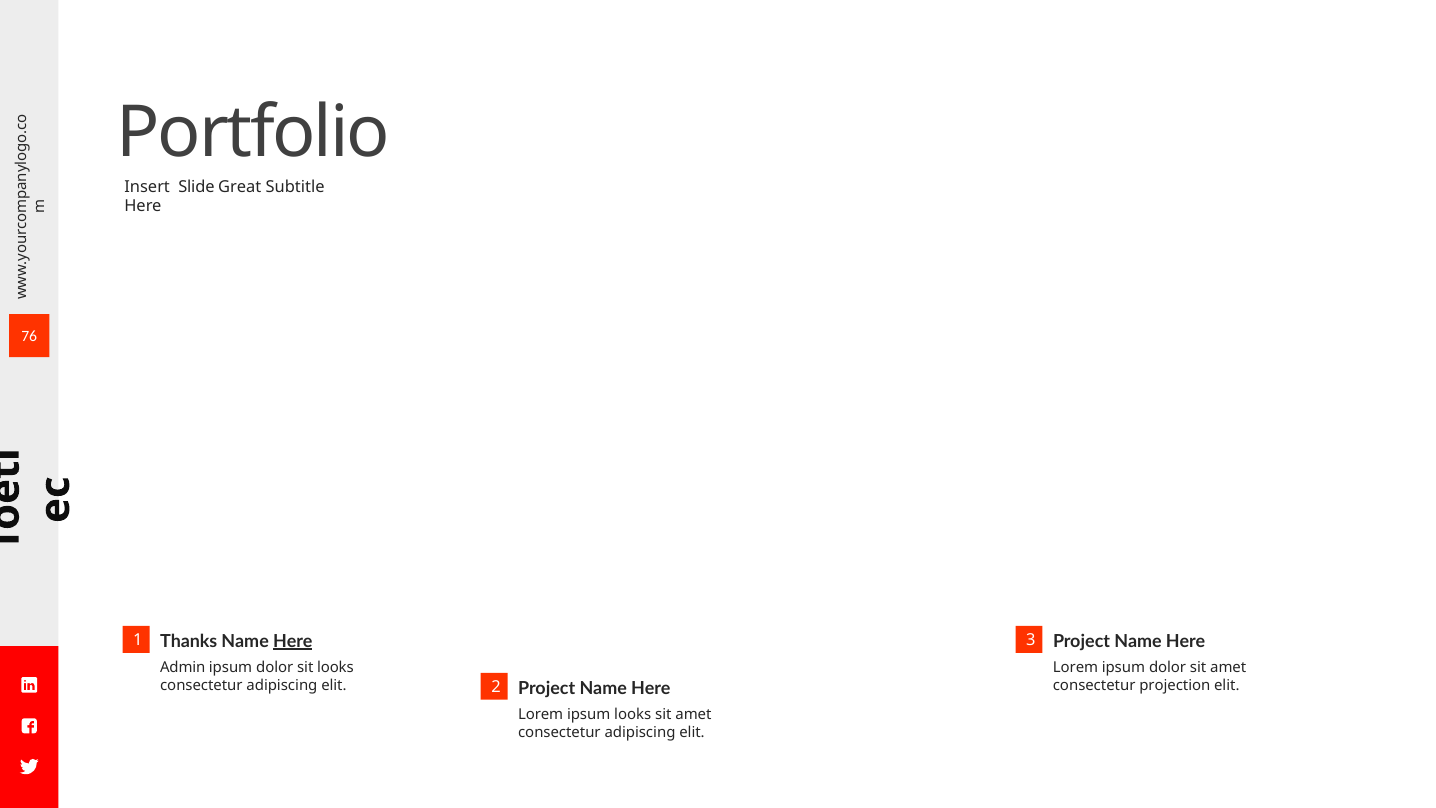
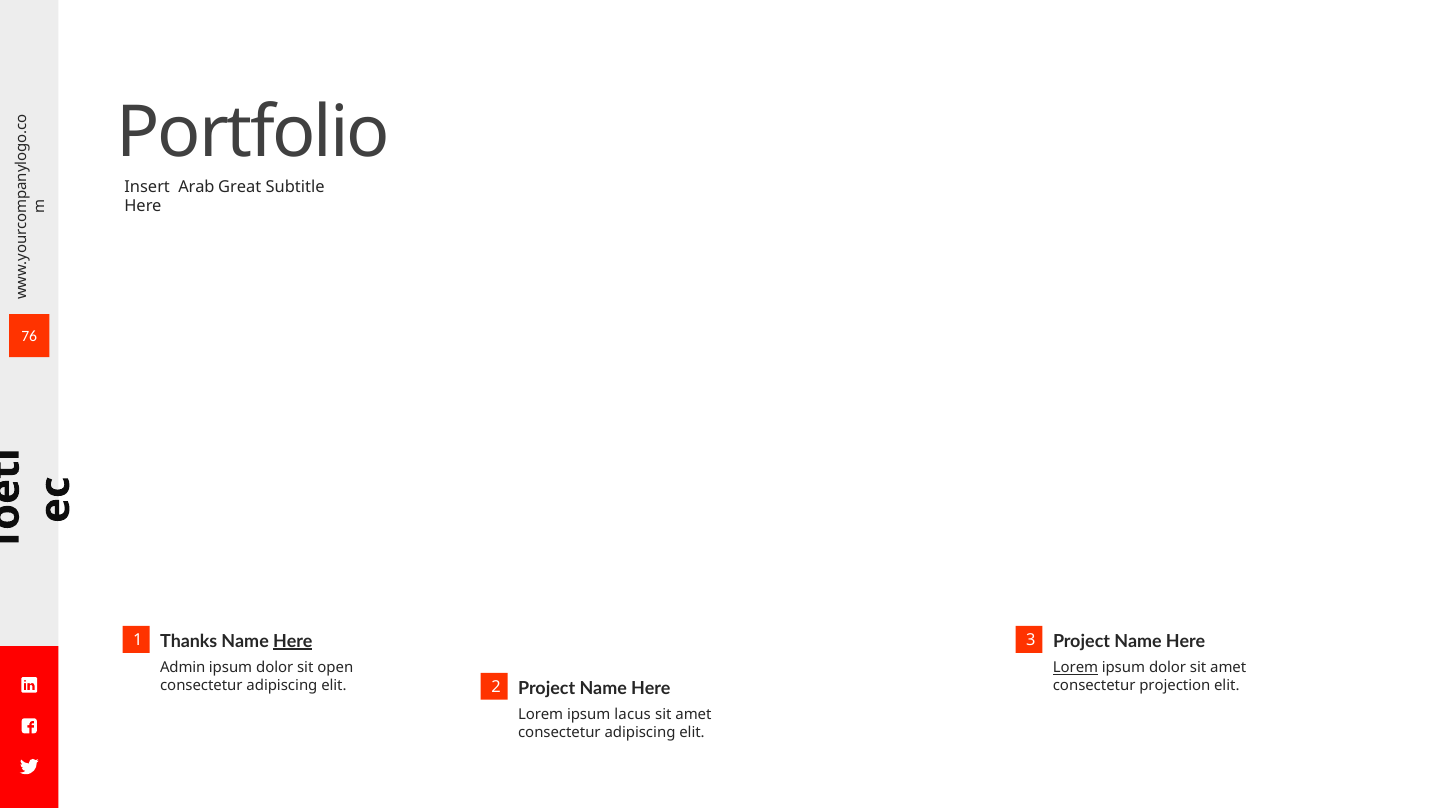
Slide: Slide -> Arab (196, 187)
sit looks: looks -> open (335, 668)
Lorem underline: none -> present (1076, 668)
ipsum looks: looks -> lacus (633, 715)
